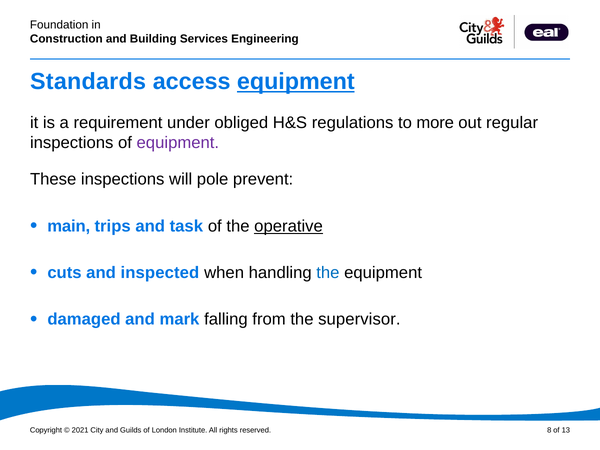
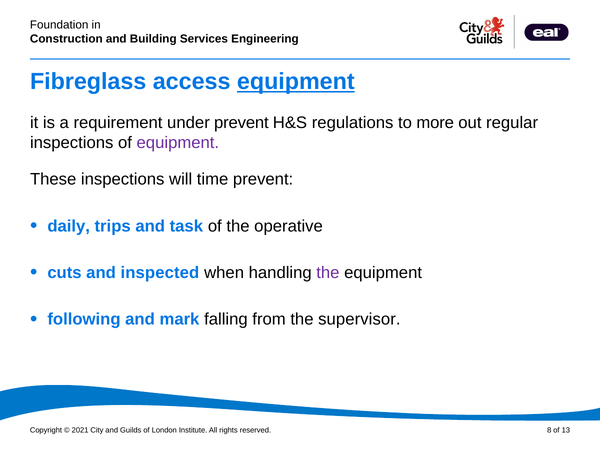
Standards: Standards -> Fibreglass (88, 82)
under obliged: obliged -> prevent (241, 123)
pole: pole -> time (213, 179)
main: main -> daily (69, 226)
operative underline: present -> none (289, 226)
the colour: blue -> purple (328, 273)
damaged: damaged -> following (84, 319)
